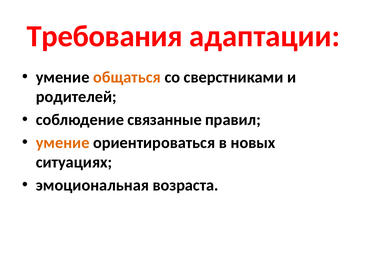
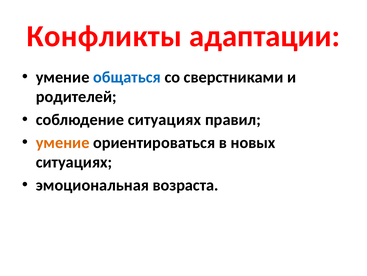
Требования: Требования -> Конфликты (104, 36)
общаться colour: orange -> blue (127, 77)
соблюдение связанные: связанные -> ситуациях (164, 119)
